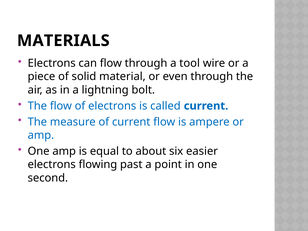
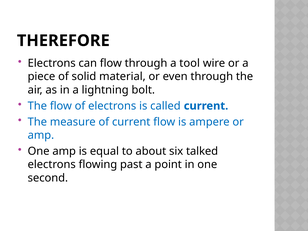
MATERIALS: MATERIALS -> THEREFORE (63, 41)
easier: easier -> talked (202, 151)
